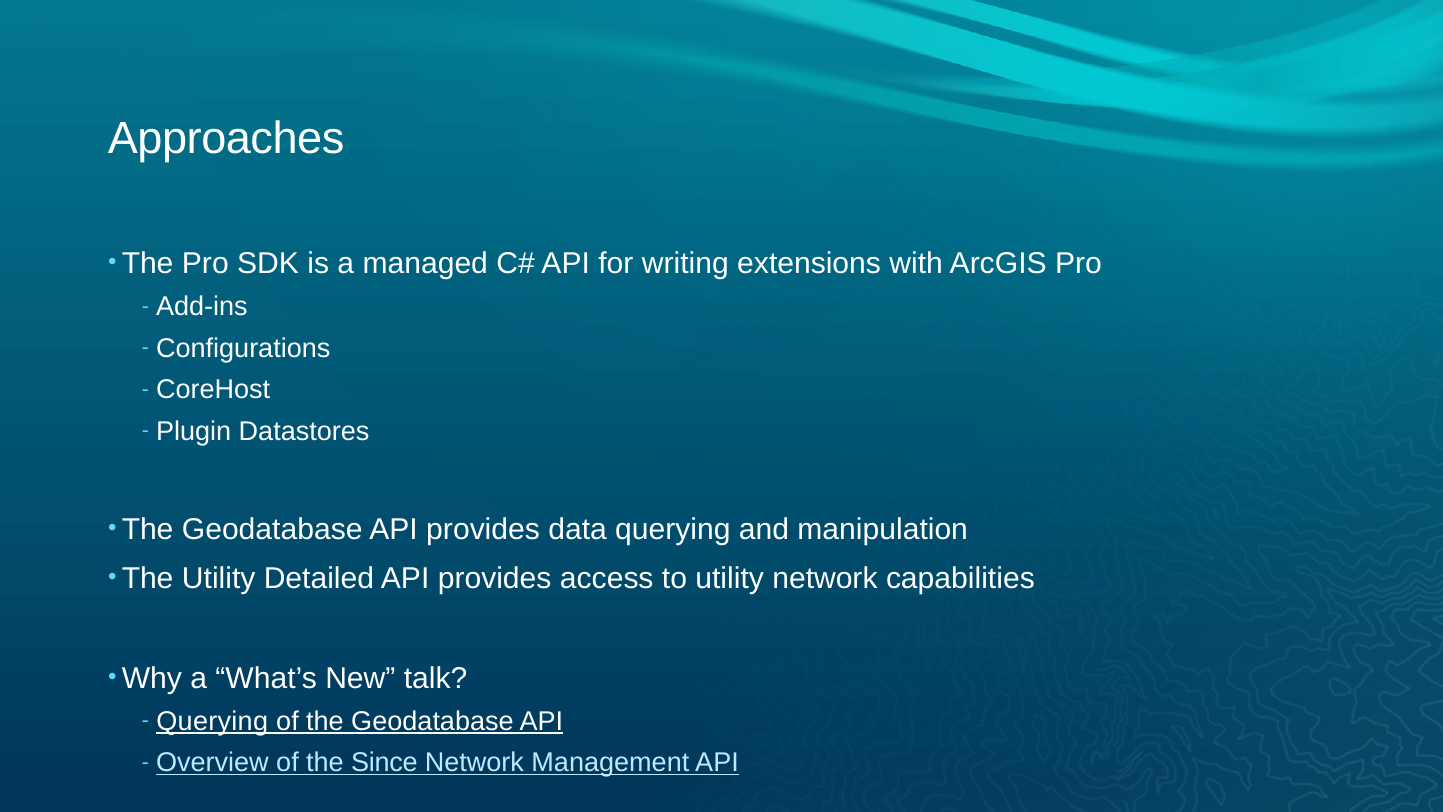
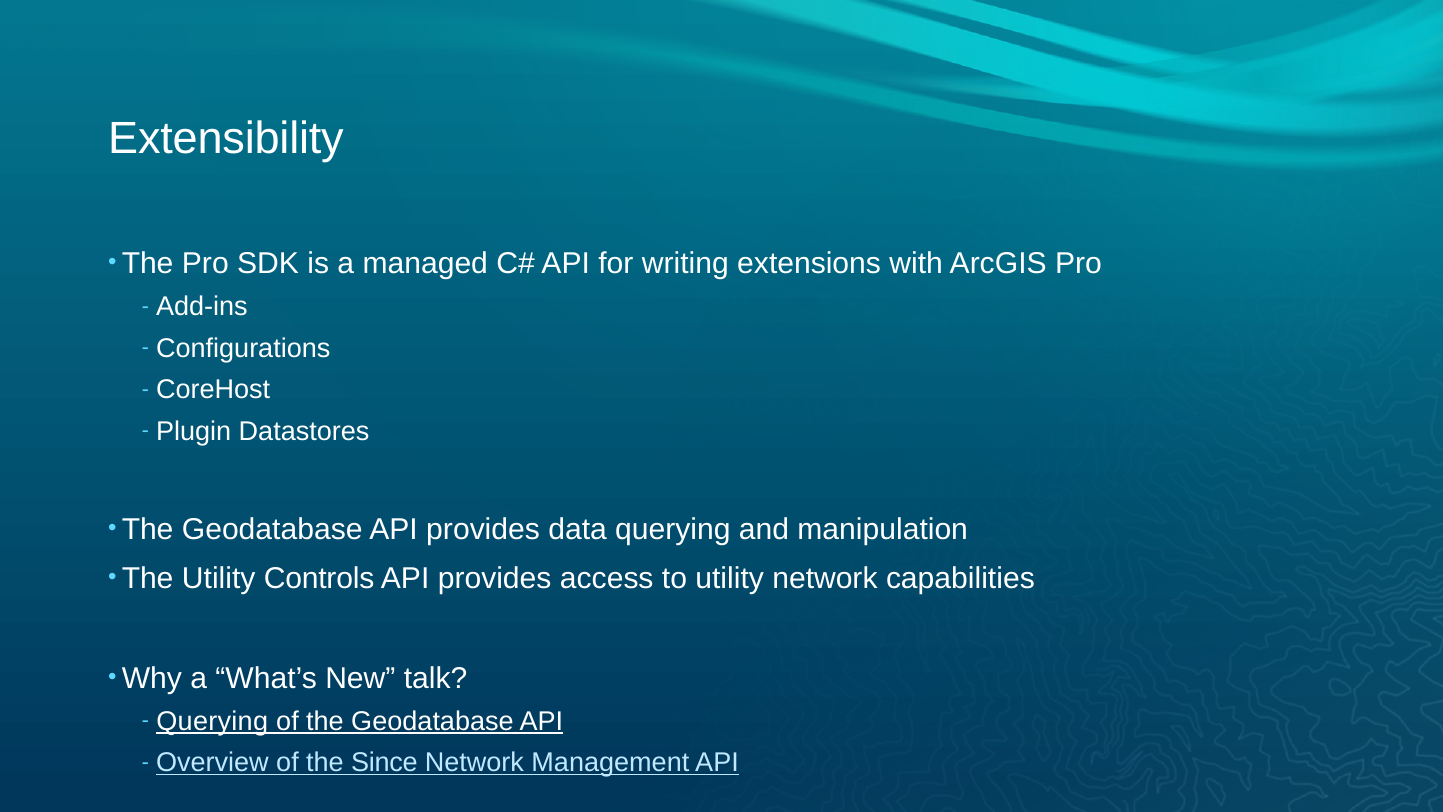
Approaches: Approaches -> Extensibility (226, 139)
Detailed: Detailed -> Controls (319, 579)
